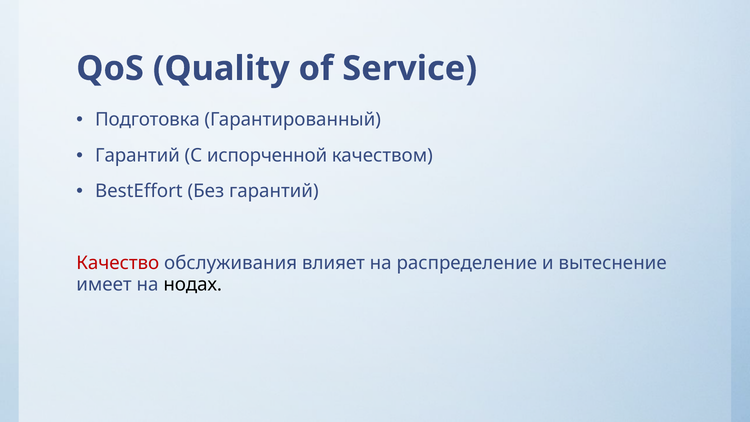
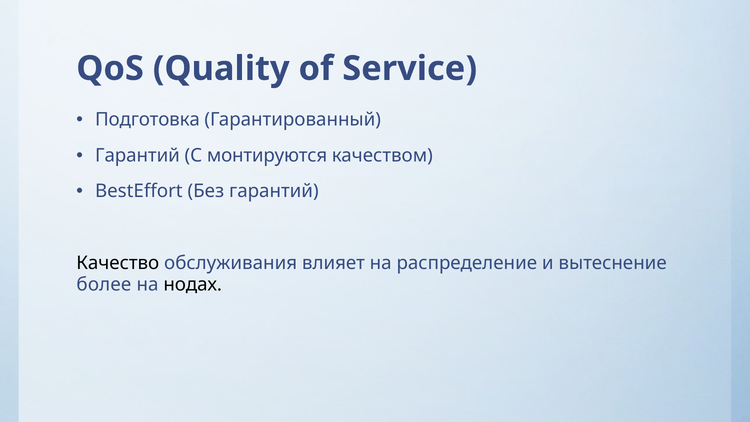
испорченной: испорченной -> монтируются (267, 155)
Качество colour: red -> black (118, 263)
имеет: имеет -> более (104, 285)
